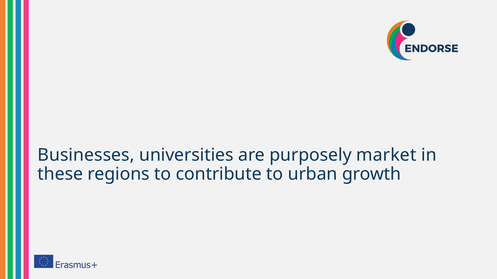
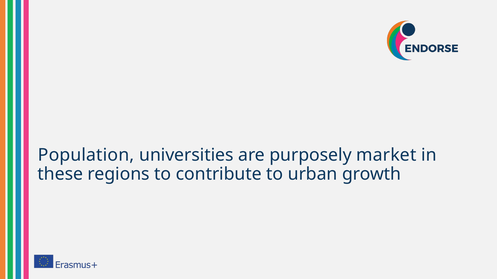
Businesses: Businesses -> Population (86, 156)
